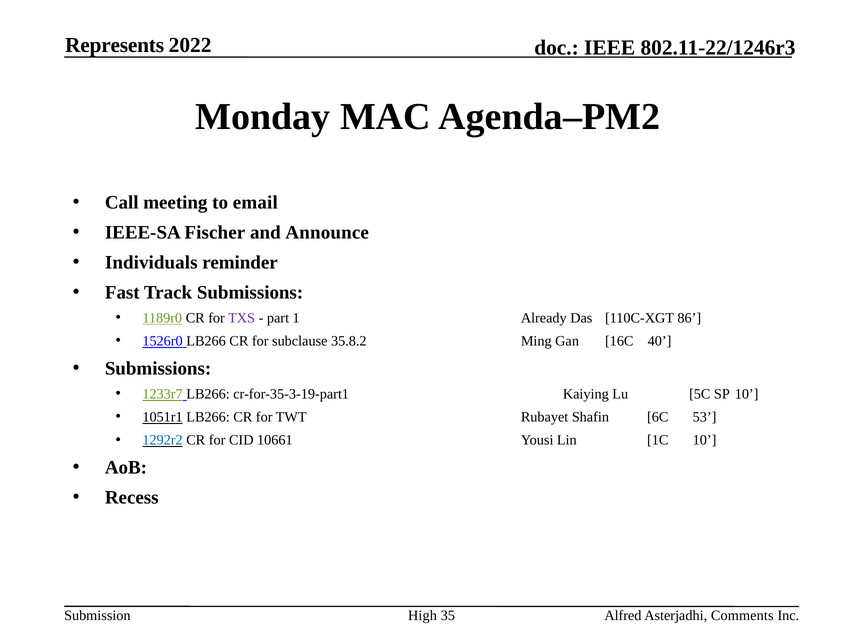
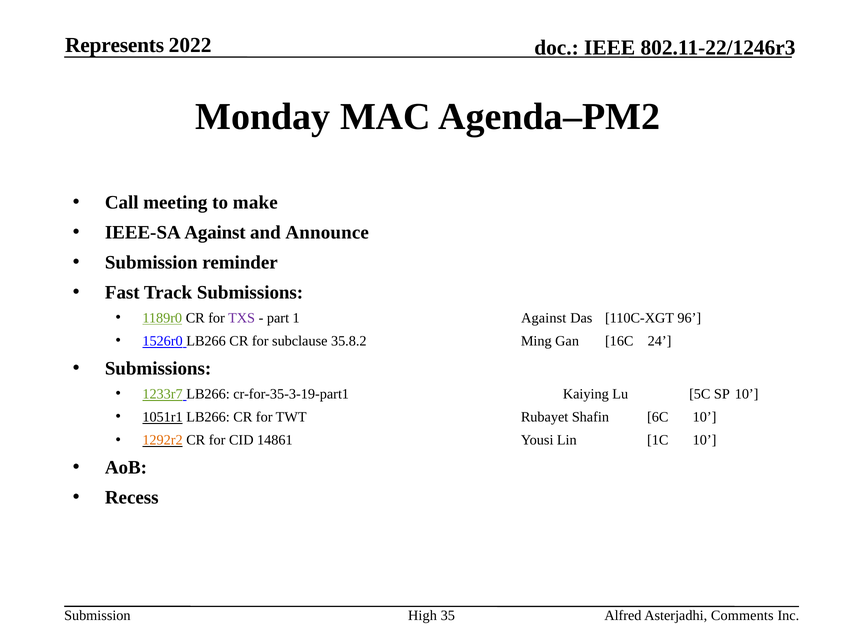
email: email -> make (255, 203)
IEEE-SA Fischer: Fischer -> Against (215, 232)
Individuals: Individuals -> Submission (151, 262)
1 Already: Already -> Against (544, 318)
86: 86 -> 96 (689, 318)
40: 40 -> 24 (660, 341)
6C 53: 53 -> 10 (705, 417)
1292r2 colour: blue -> orange (163, 440)
10661: 10661 -> 14861 (275, 440)
